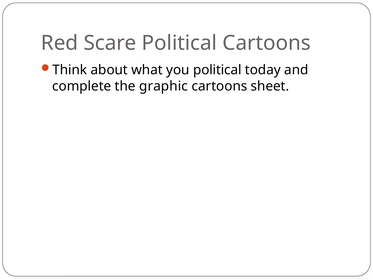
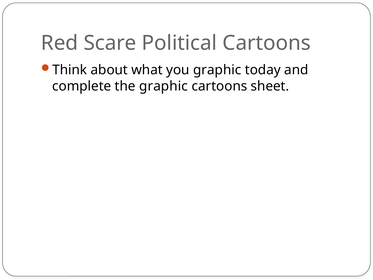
you political: political -> graphic (217, 70)
